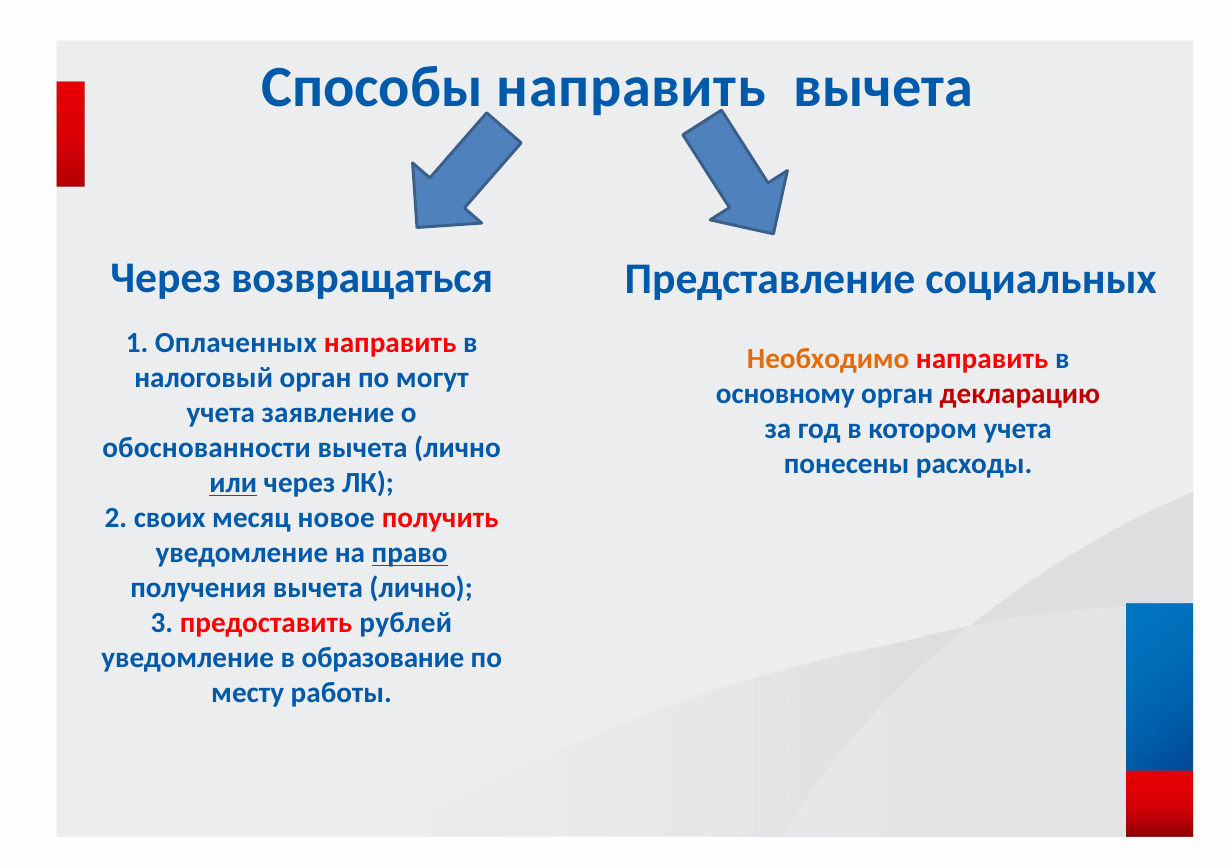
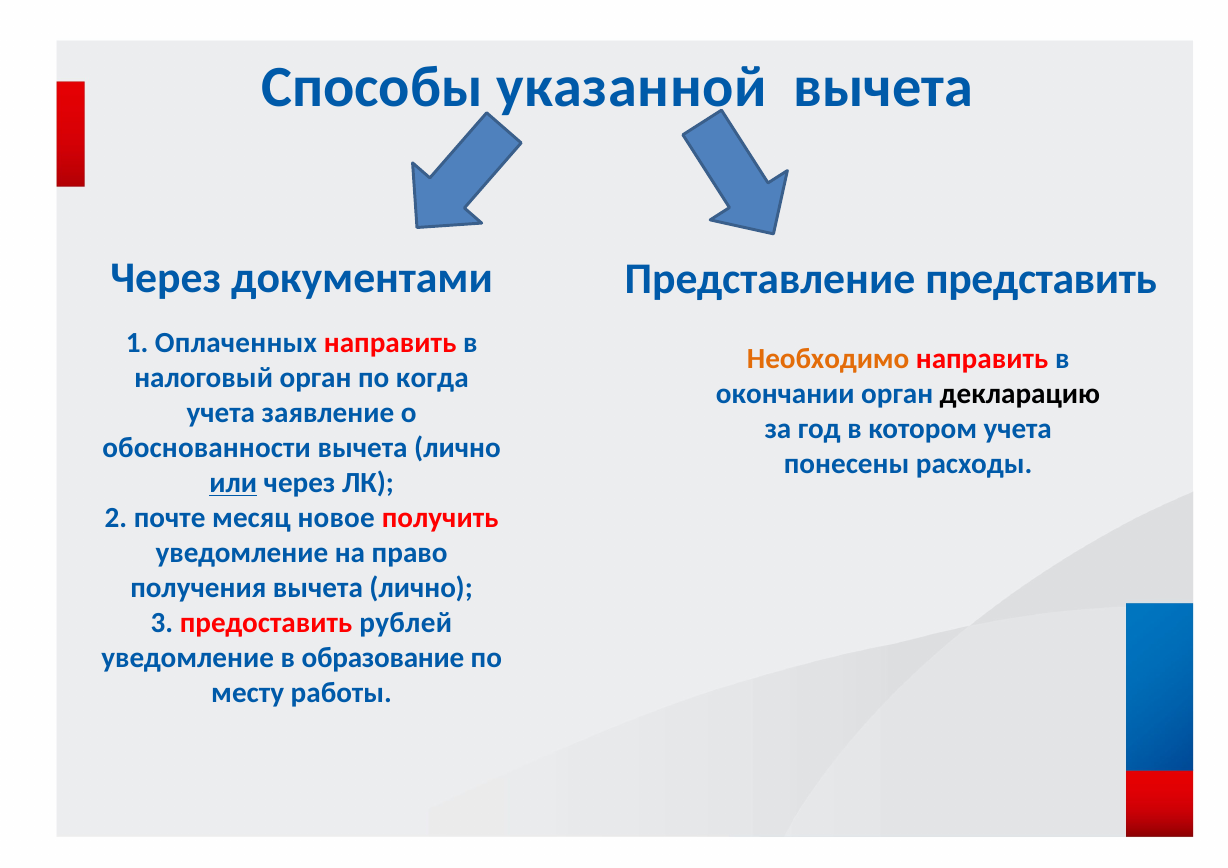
Способы направить: направить -> указанной (631, 87)
возвращаться: возвращаться -> документами (362, 278)
социальных: социальных -> представить (1041, 279)
могут: могут -> когда (432, 378)
основному: основному -> окончании (785, 394)
декларацию colour: red -> black (1020, 394)
своих: своих -> почте (170, 518)
право underline: present -> none (410, 553)
